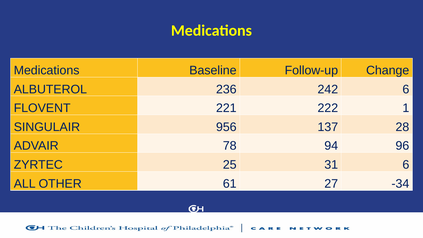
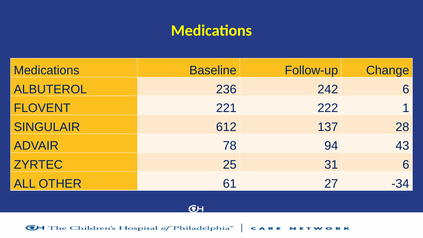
956: 956 -> 612 (226, 127)
96: 96 -> 43 (402, 146)
